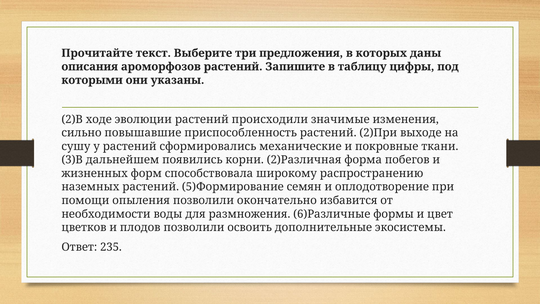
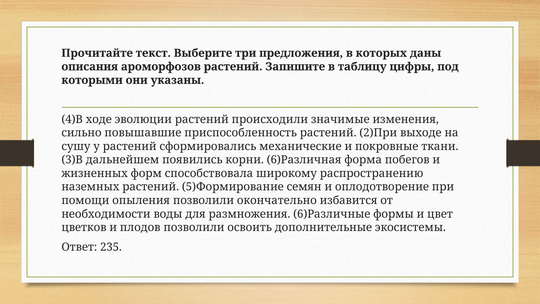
2)В: 2)В -> 4)В (72, 119)
2)Различная: 2)Различная -> 6)Различная (304, 160)
